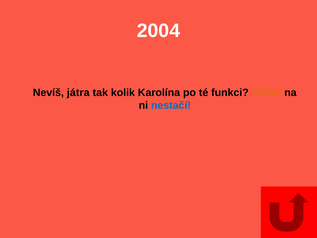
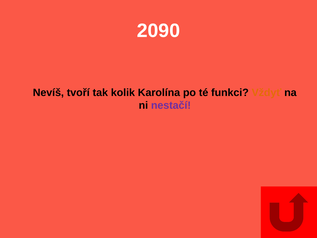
2004: 2004 -> 2090 (158, 31)
játra: játra -> tvoří (78, 93)
nestačí colour: blue -> purple (171, 105)
